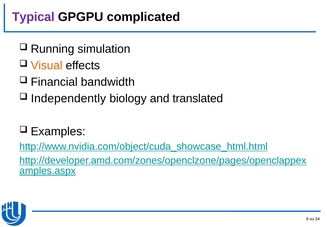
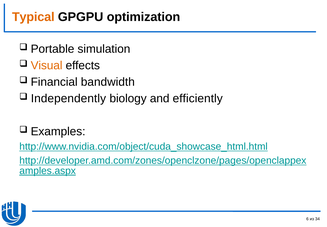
Typical colour: purple -> orange (33, 17)
complicated: complicated -> optimization (143, 17)
Running: Running -> Portable (53, 49)
translated: translated -> efficiently (198, 98)
